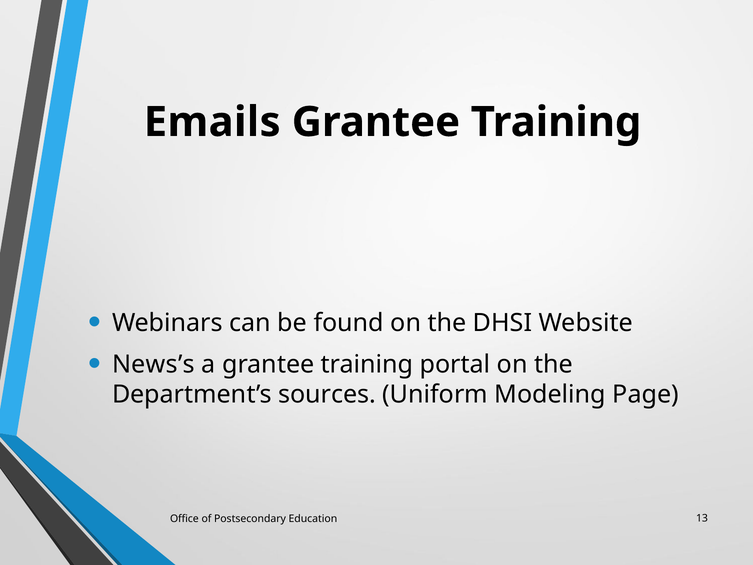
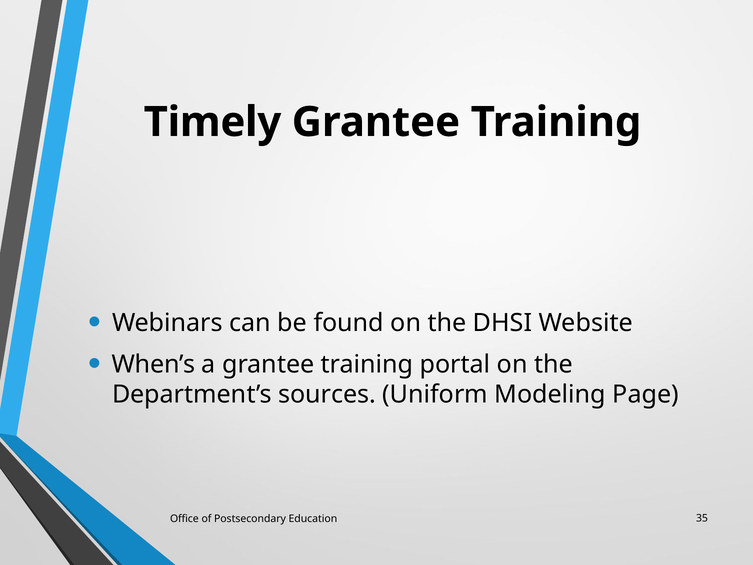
Emails: Emails -> Timely (212, 122)
News’s: News’s -> When’s (154, 364)
13: 13 -> 35 (702, 518)
